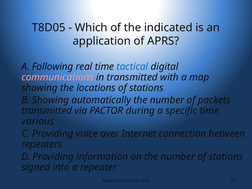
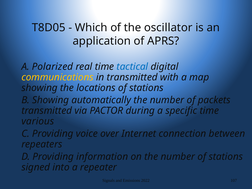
indicated: indicated -> oscillator (168, 28)
Following: Following -> Polarized (52, 67)
communications colour: pink -> yellow (57, 77)
